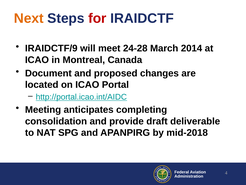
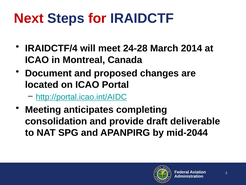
Next colour: orange -> red (29, 18)
IRAIDCTF/9: IRAIDCTF/9 -> IRAIDCTF/4 (51, 48)
mid-2018: mid-2018 -> mid-2044 (187, 132)
